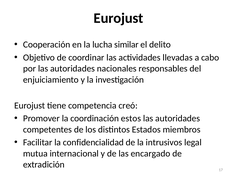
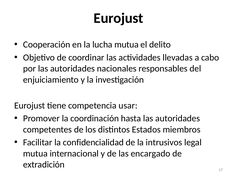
lucha similar: similar -> mutua (127, 44)
creó: creó -> usar (128, 105)
estos: estos -> hasta (131, 118)
